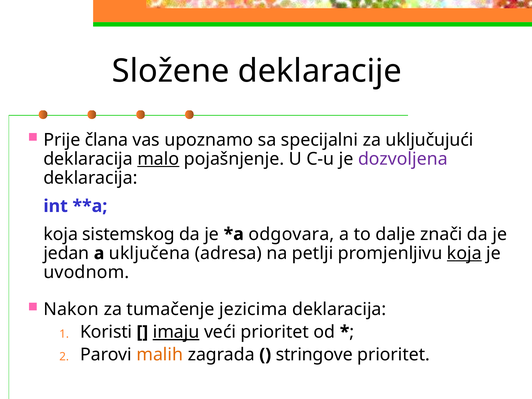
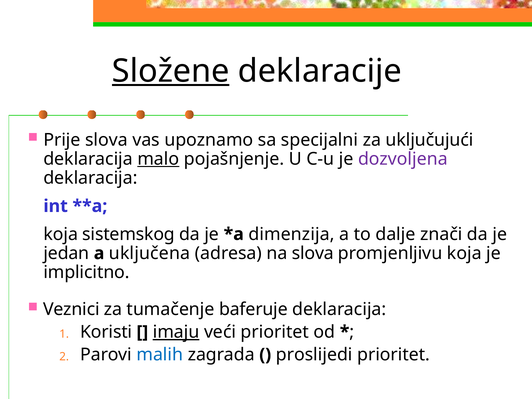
Složene underline: none -> present (171, 71)
Prije člana: člana -> slova (106, 140)
odgovara: odgovara -> dimenzija (291, 234)
na petlji: petlji -> slova (313, 253)
koja underline: present -> none (464, 253)
uvodnom: uvodnom -> implicitno (86, 272)
Nakon: Nakon -> Veznici (71, 309)
jezicima: jezicima -> baferuje (253, 309)
malih colour: orange -> blue (160, 355)
stringove: stringove -> proslijedi (314, 355)
